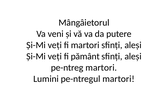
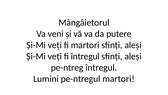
fi pământ: pământ -> întregul (85, 56)
pe-ntreg martori: martori -> întregul (101, 67)
